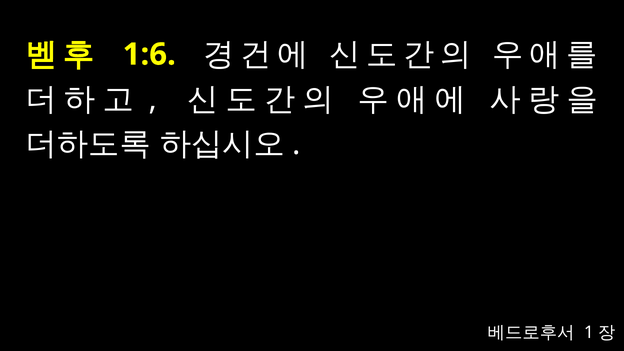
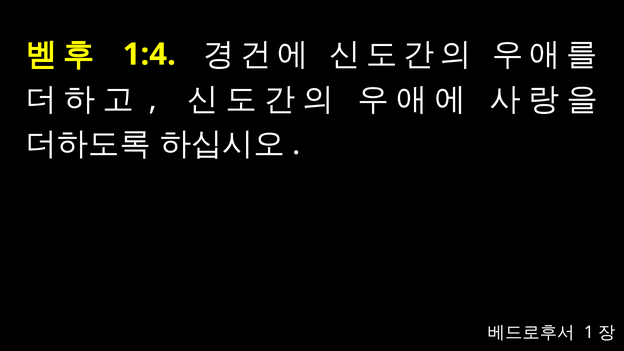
1:6: 1:6 -> 1:4 (149, 54)
